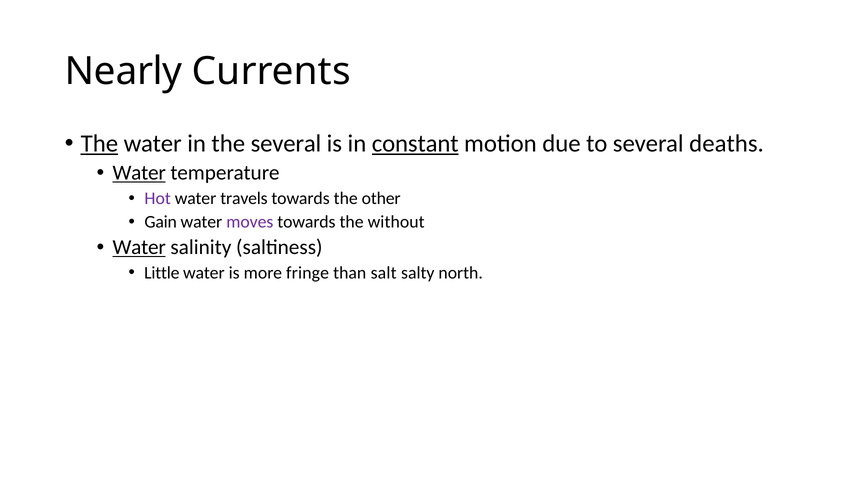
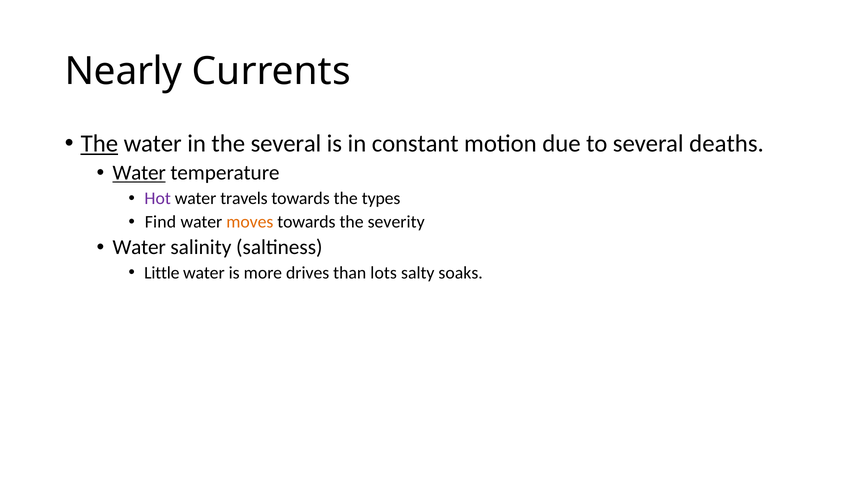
constant underline: present -> none (415, 144)
other: other -> types (381, 198)
Gain: Gain -> Find (160, 222)
moves colour: purple -> orange (250, 222)
without: without -> severity (396, 222)
Water underline: present -> none (139, 247)
fringe: fringe -> drives (308, 273)
salt: salt -> lots (384, 273)
north: north -> soaks (461, 273)
